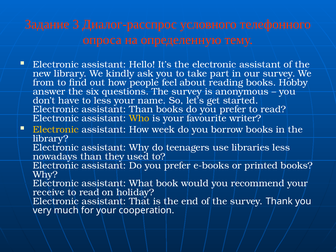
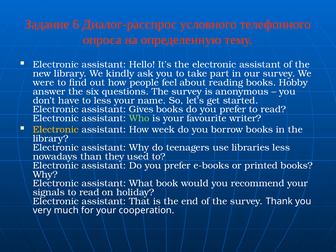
3: 3 -> 6 (76, 24)
from: from -> were (44, 83)
assistant Than: Than -> Gives (141, 109)
Who colour: yellow -> light green (139, 118)
receive: receive -> signals (49, 192)
